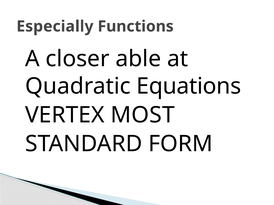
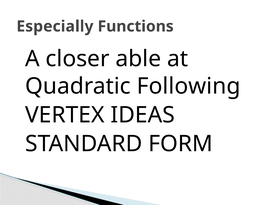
Equations: Equations -> Following (189, 86)
MOST: MOST -> IDEAS (143, 115)
